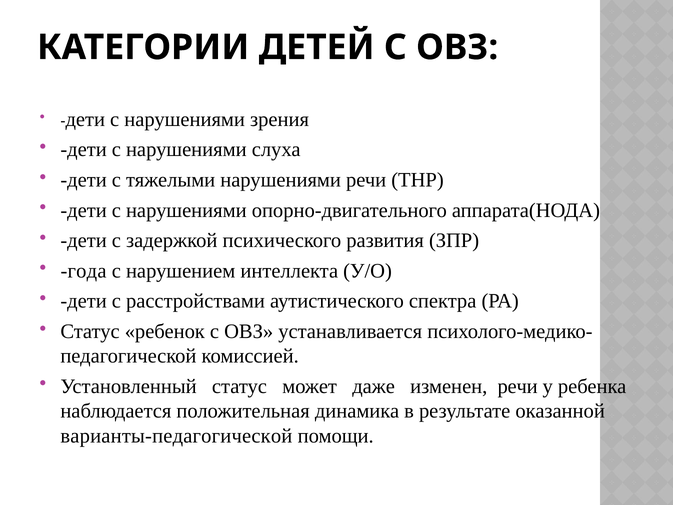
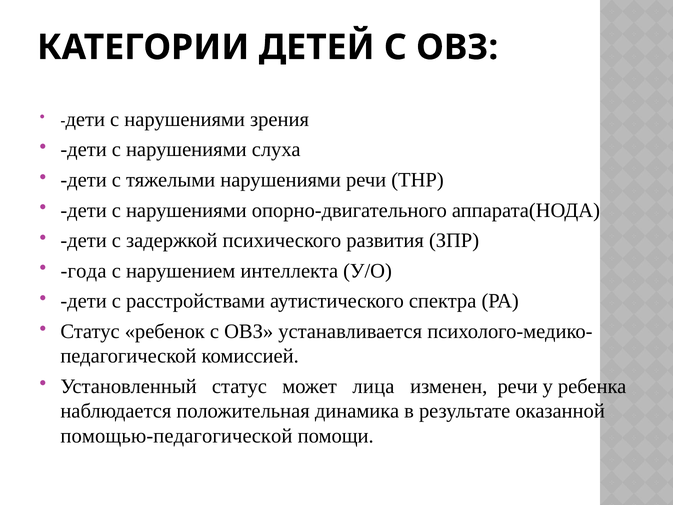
даже: даже -> лица (373, 386)
варианты-педагогической: варианты-педагогической -> помощью-педагогической (176, 436)
